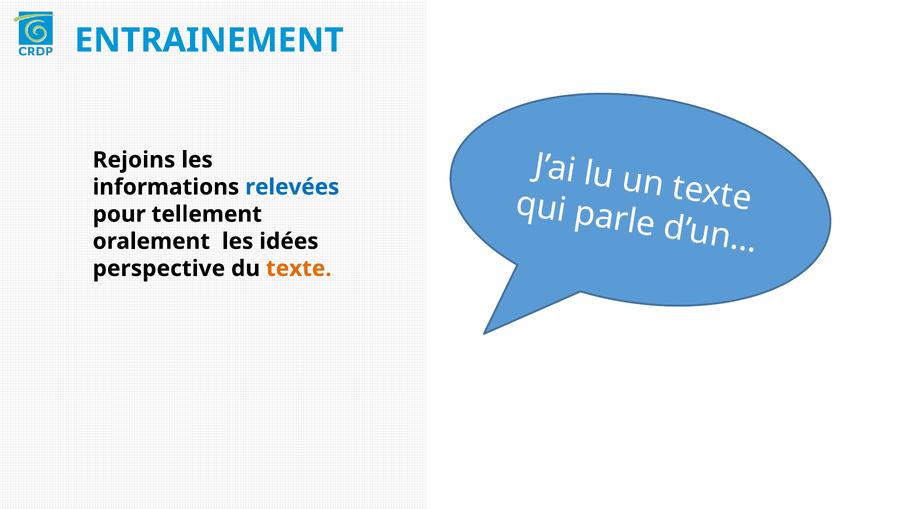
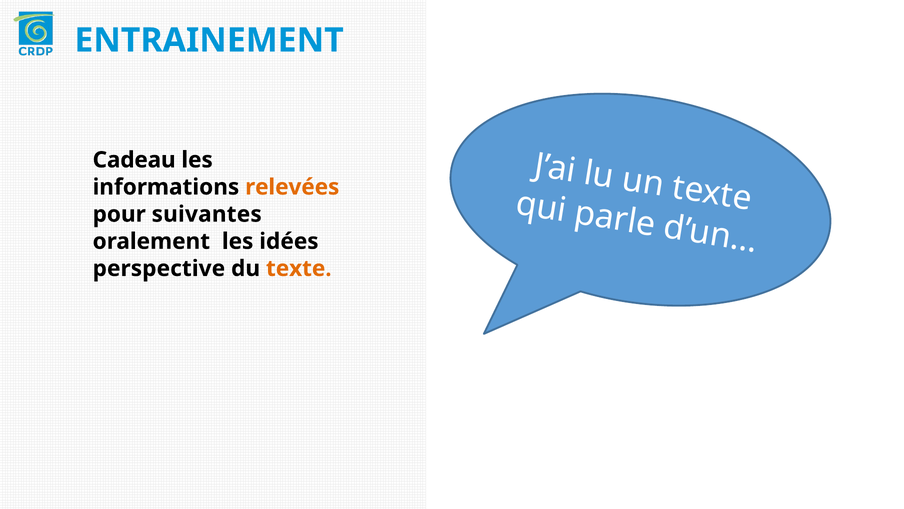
Rejoins: Rejoins -> Cadeau (134, 160)
relevées colour: blue -> orange (292, 187)
tellement: tellement -> suivantes (207, 214)
